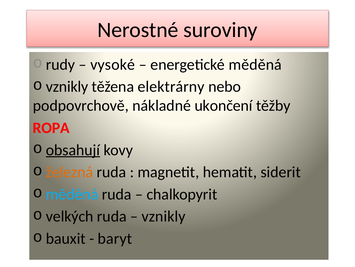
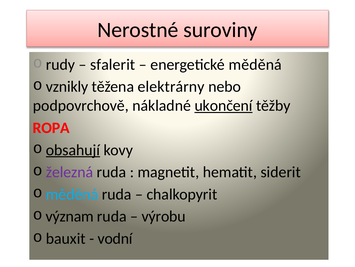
vysoké: vysoké -> sfalerit (113, 64)
ukončení underline: none -> present (224, 105)
železná colour: orange -> purple (69, 172)
velkých: velkých -> význam (70, 216)
vznikly: vznikly -> výrobu (164, 216)
baryt: baryt -> vodní (115, 238)
